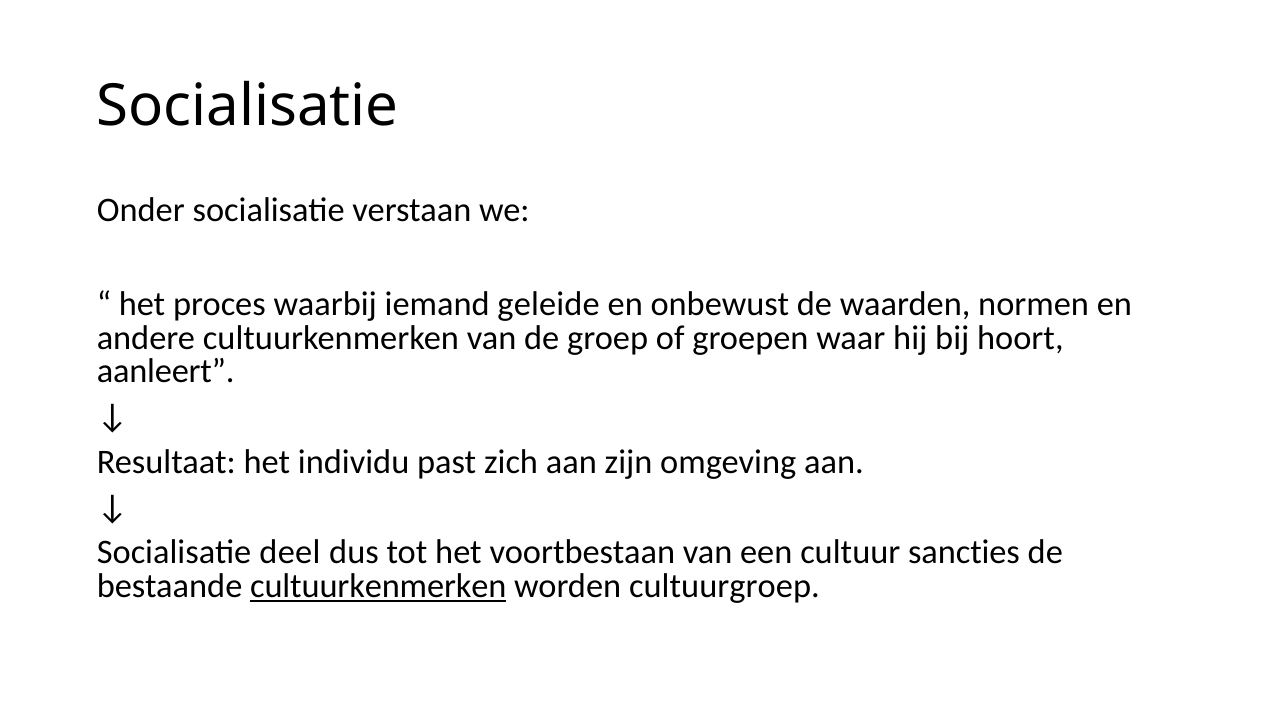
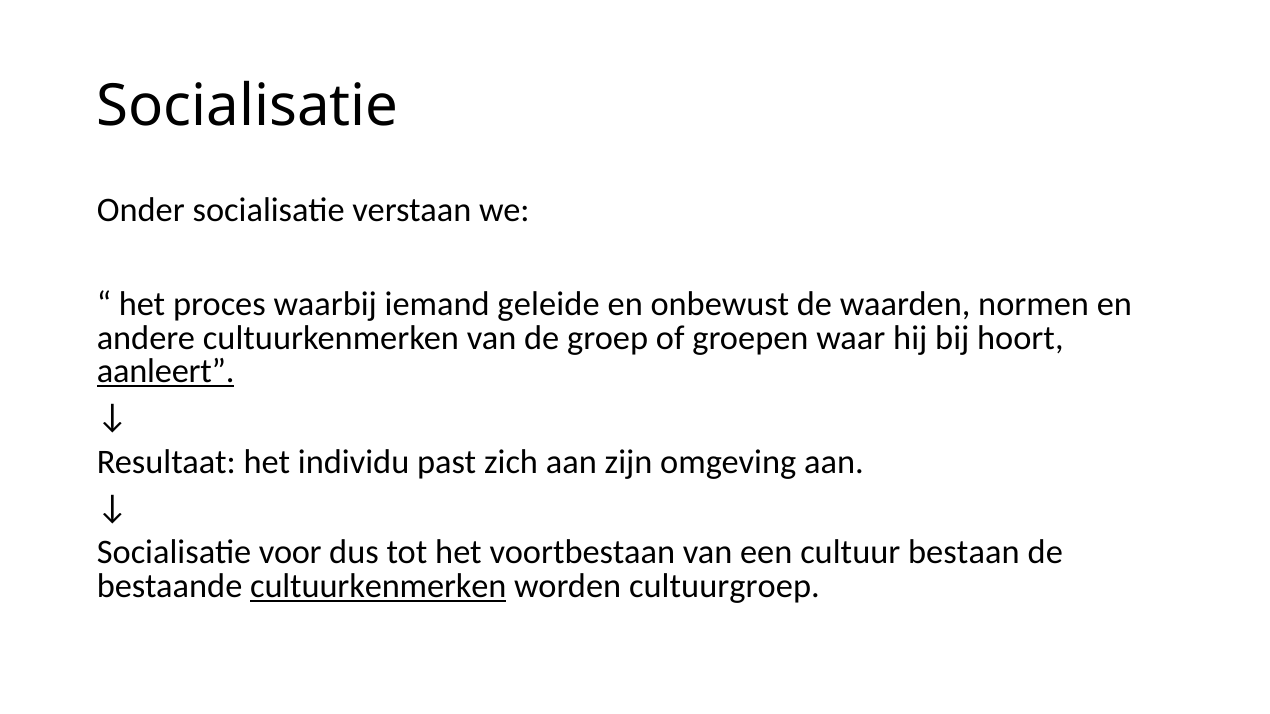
aanleert underline: none -> present (166, 371)
deel: deel -> voor (290, 553)
sancties: sancties -> bestaan (964, 553)
